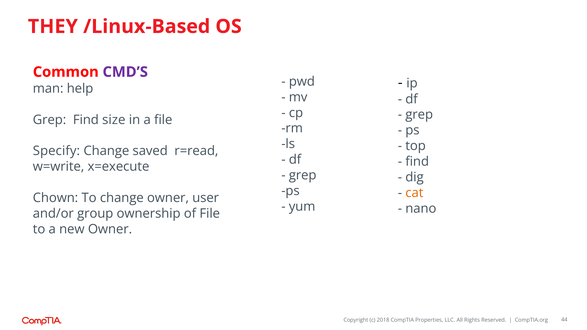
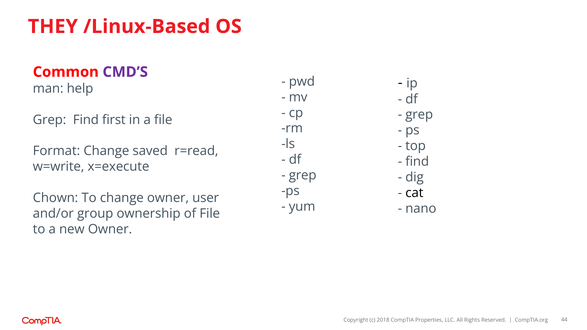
size: size -> first (114, 120)
Specify: Specify -> Format (56, 151)
cat colour: orange -> black (414, 193)
